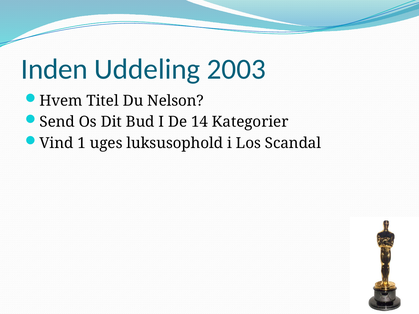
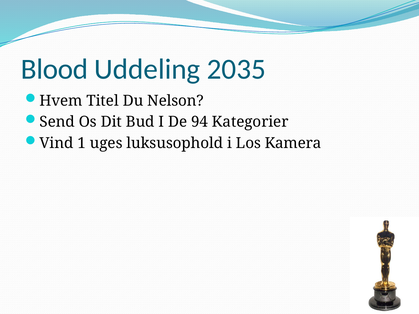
Inden: Inden -> Blood (54, 69)
2003: 2003 -> 2035 (236, 69)
14: 14 -> 94 (200, 122)
Scandal: Scandal -> Kamera (293, 143)
